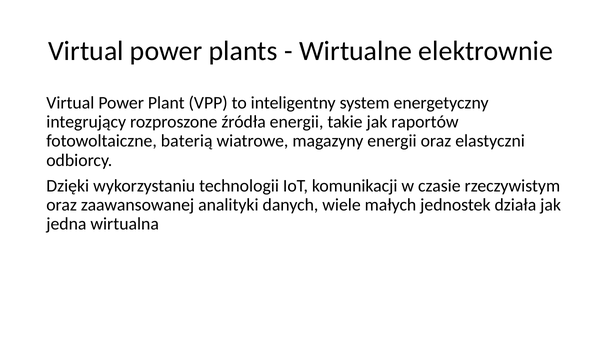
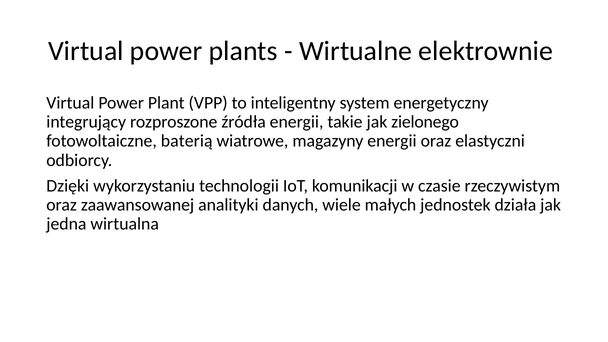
raportów: raportów -> zielonego (425, 122)
